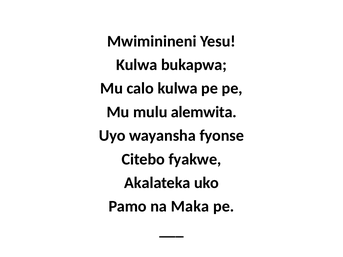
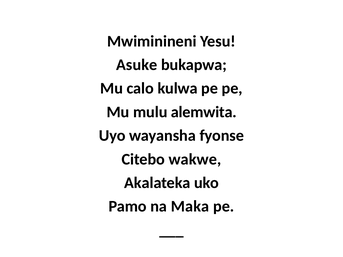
Kulwa: Kulwa -> Asuke (137, 65)
fyakwe: fyakwe -> wakwe (195, 159)
